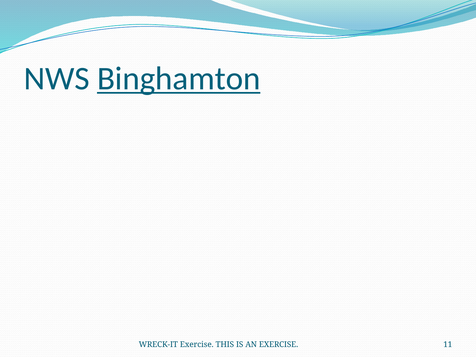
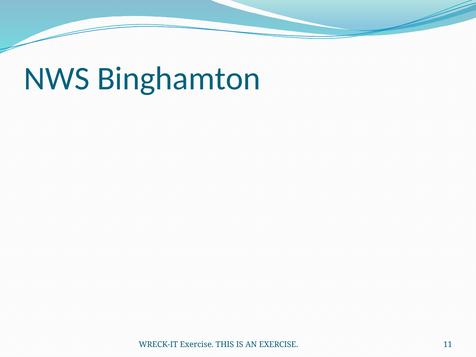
Binghamton underline: present -> none (179, 79)
